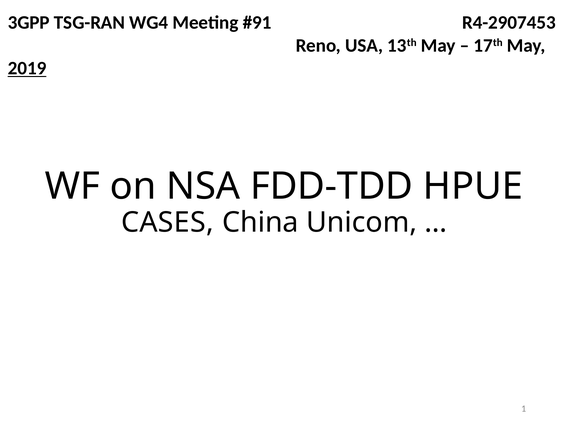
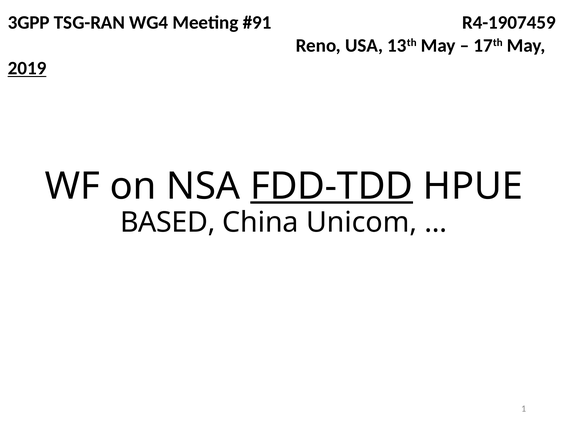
R4-2907453: R4-2907453 -> R4-1907459 (509, 23)
FDD-TDD underline: none -> present (332, 186)
CASES: CASES -> BASED (168, 222)
